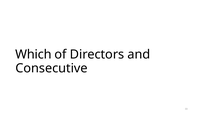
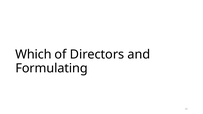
Consecutive: Consecutive -> Formulating (52, 68)
